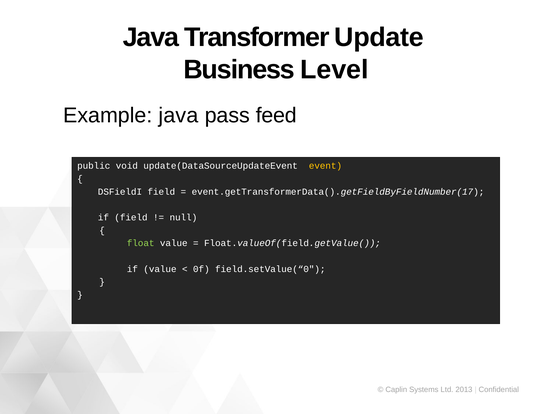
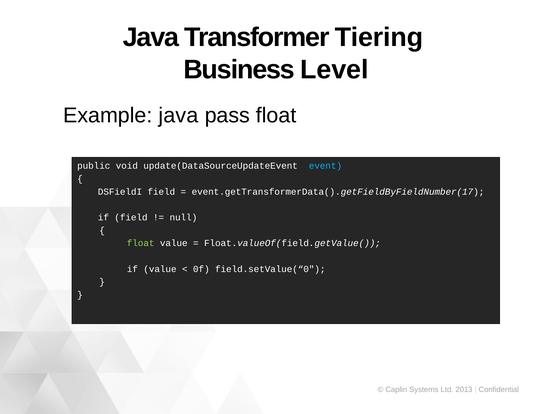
Update: Update -> Tiering (379, 37)
pass feed: feed -> float (276, 115)
event colour: yellow -> light blue (325, 166)
